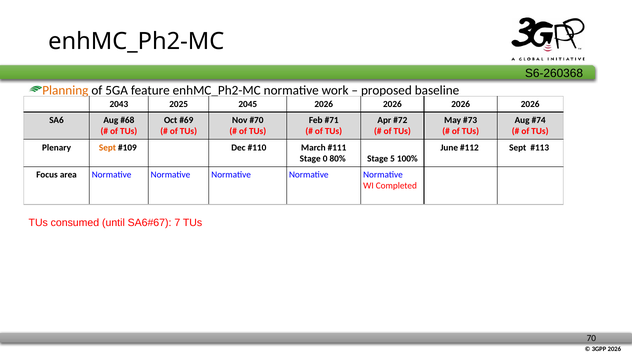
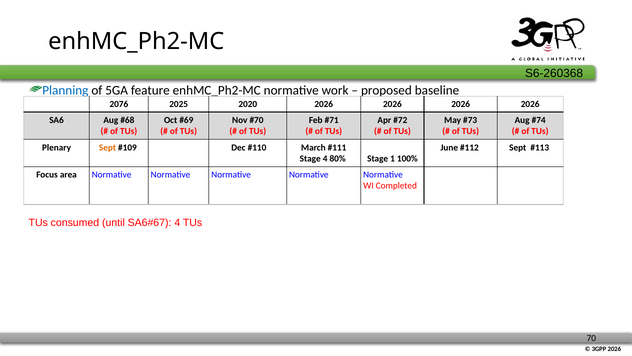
Planning colour: orange -> blue (65, 90)
2043: 2043 -> 2076 (119, 104)
2045: 2045 -> 2020 (248, 104)
Stage 0: 0 -> 4 (325, 158)
5: 5 -> 1 (393, 158)
7: 7 -> 4 (177, 223)
